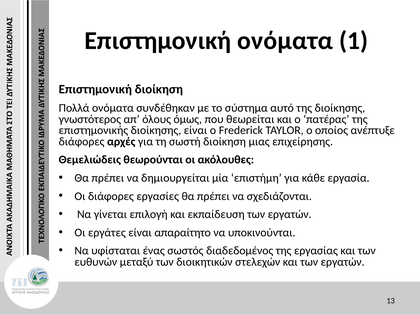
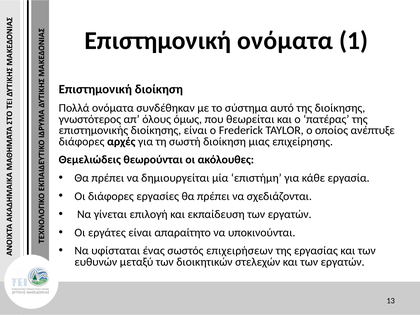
διαδεδομένος: διαδεδομένος -> επιχειρήσεων (240, 251)
